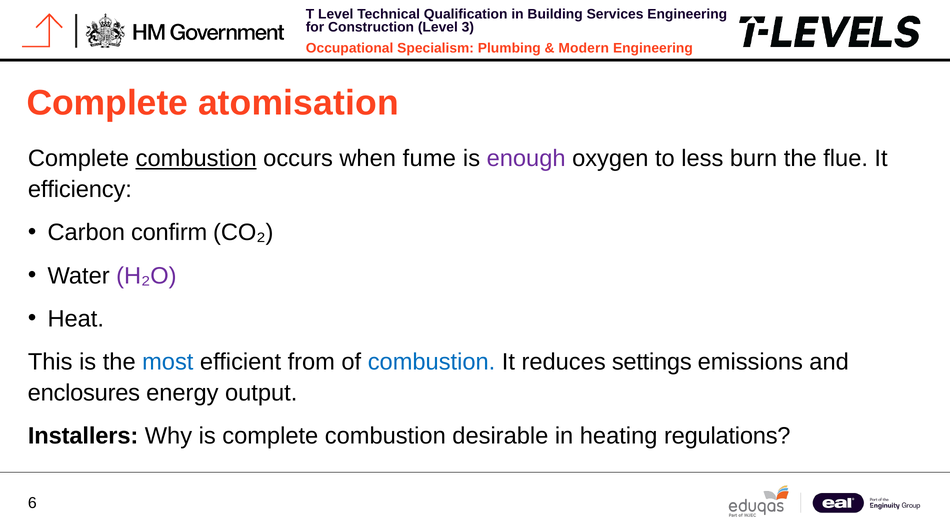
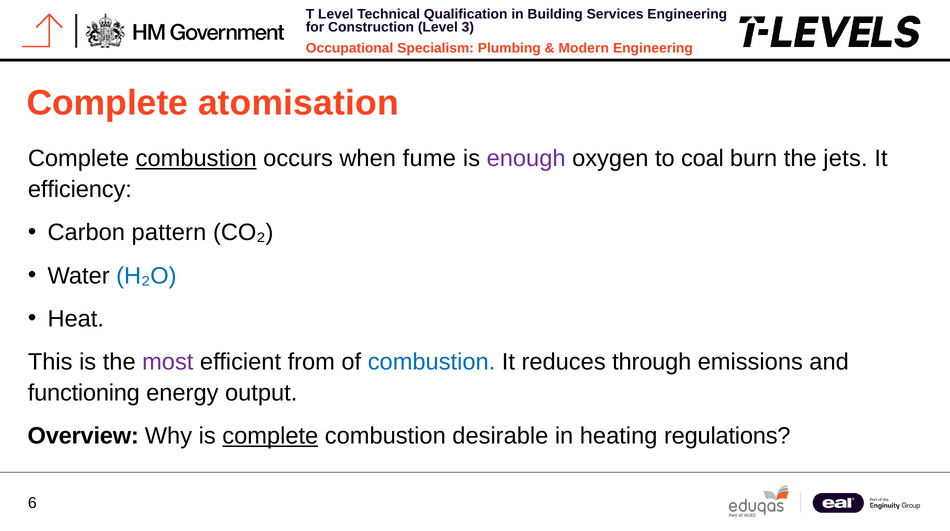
less: less -> coal (702, 158)
flue: flue -> jets (846, 158)
confirm: confirm -> pattern (169, 233)
H₂O colour: purple -> blue (146, 276)
most colour: blue -> purple (168, 362)
settings: settings -> through (652, 362)
enclosures: enclosures -> functioning (84, 393)
Installers: Installers -> Overview (83, 436)
complete underline: none -> present (270, 436)
